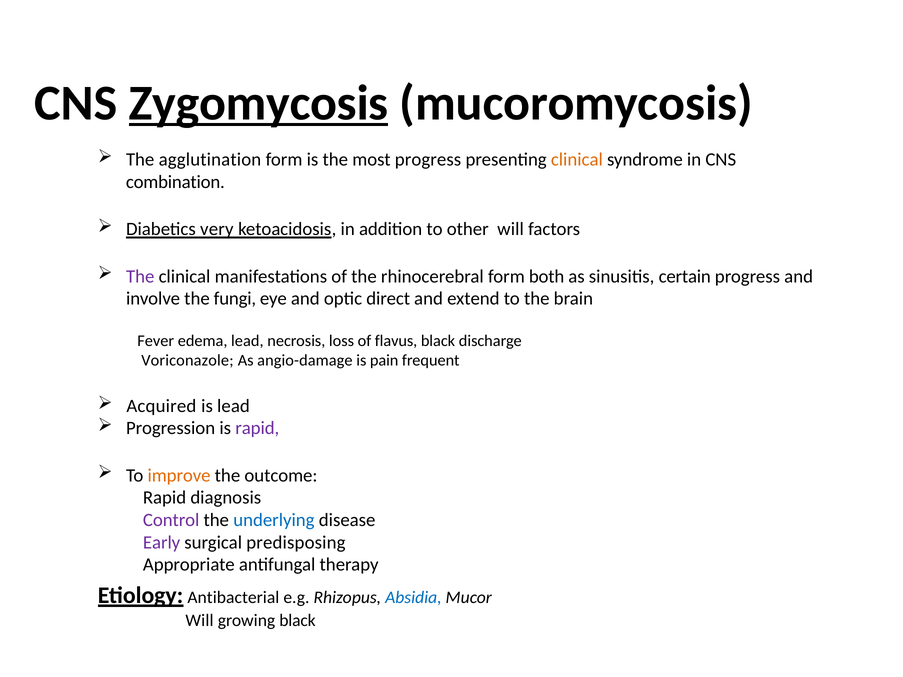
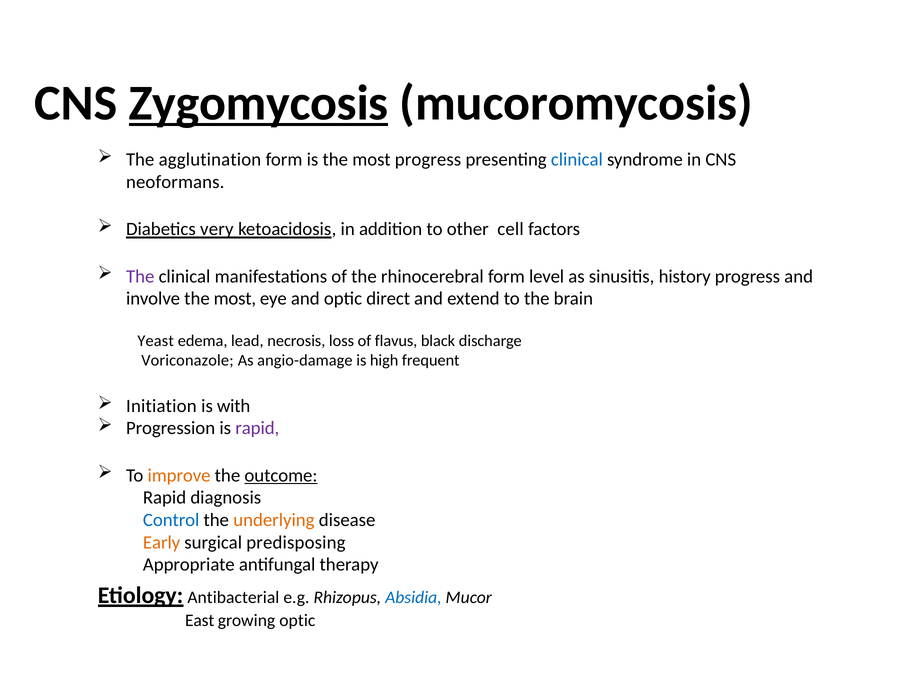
clinical colour: orange -> blue (577, 160)
combination: combination -> neoformans (175, 182)
other will: will -> cell (511, 229)
both: both -> level (547, 276)
certain: certain -> history (685, 276)
involve the fungi: fungi -> most (235, 299)
Fever: Fever -> Yeast (156, 341)
pain: pain -> high (384, 360)
Acquired: Acquired -> Initiation (161, 406)
is lead: lead -> with (234, 406)
outcome underline: none -> present (281, 476)
Control colour: purple -> blue (171, 520)
underlying colour: blue -> orange (274, 520)
Early colour: purple -> orange (162, 543)
Will: Will -> East (200, 621)
growing black: black -> optic (297, 621)
